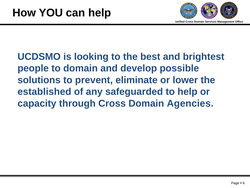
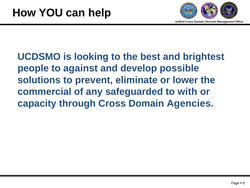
to domain: domain -> against (80, 68)
established: established -> commercial (44, 92)
to help: help -> with (187, 92)
